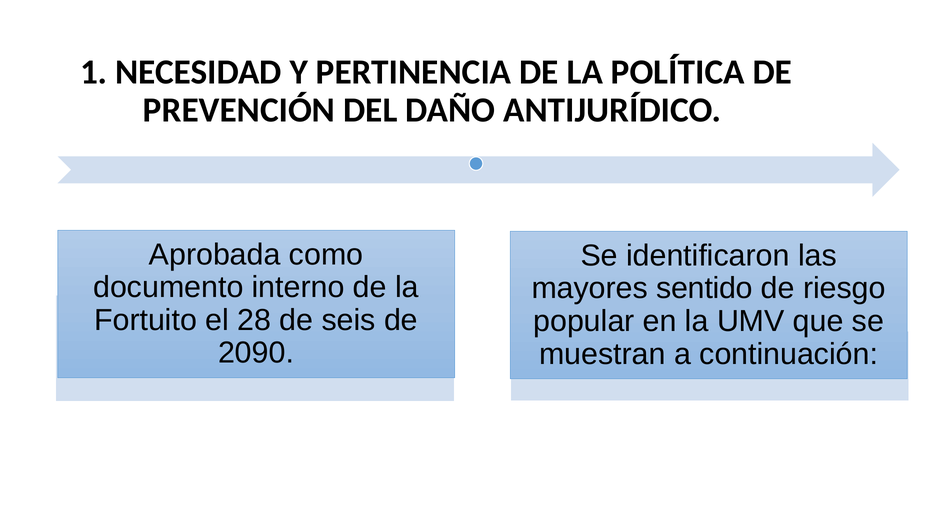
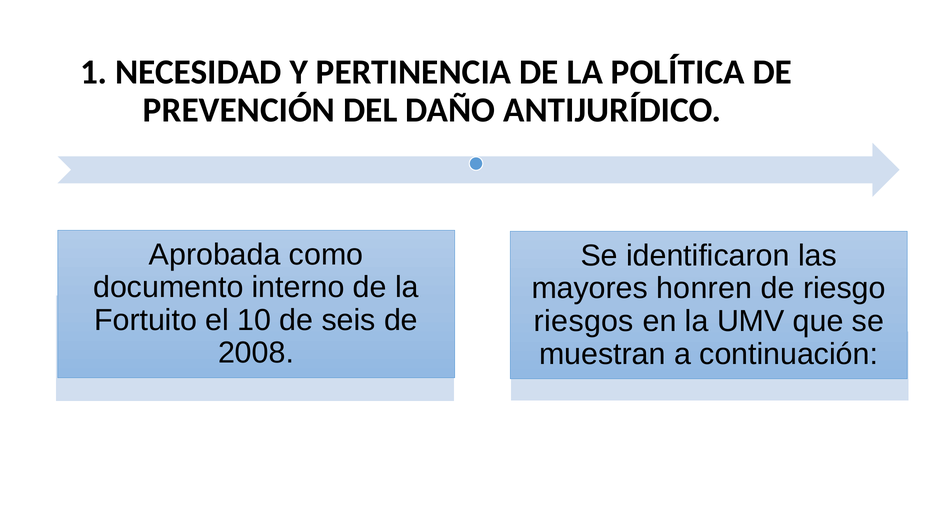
sentido: sentido -> honren (704, 289)
28: 28 -> 10 (254, 320)
popular: popular -> riesgos (584, 321)
2090: 2090 -> 2008 (256, 353)
